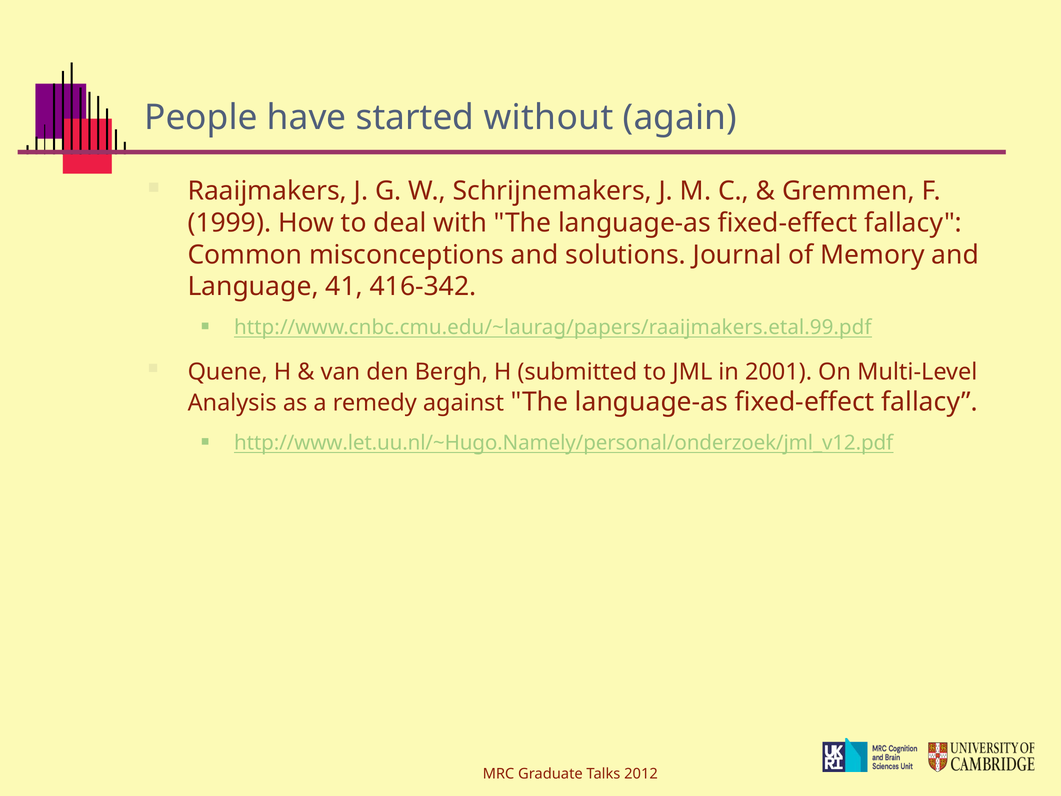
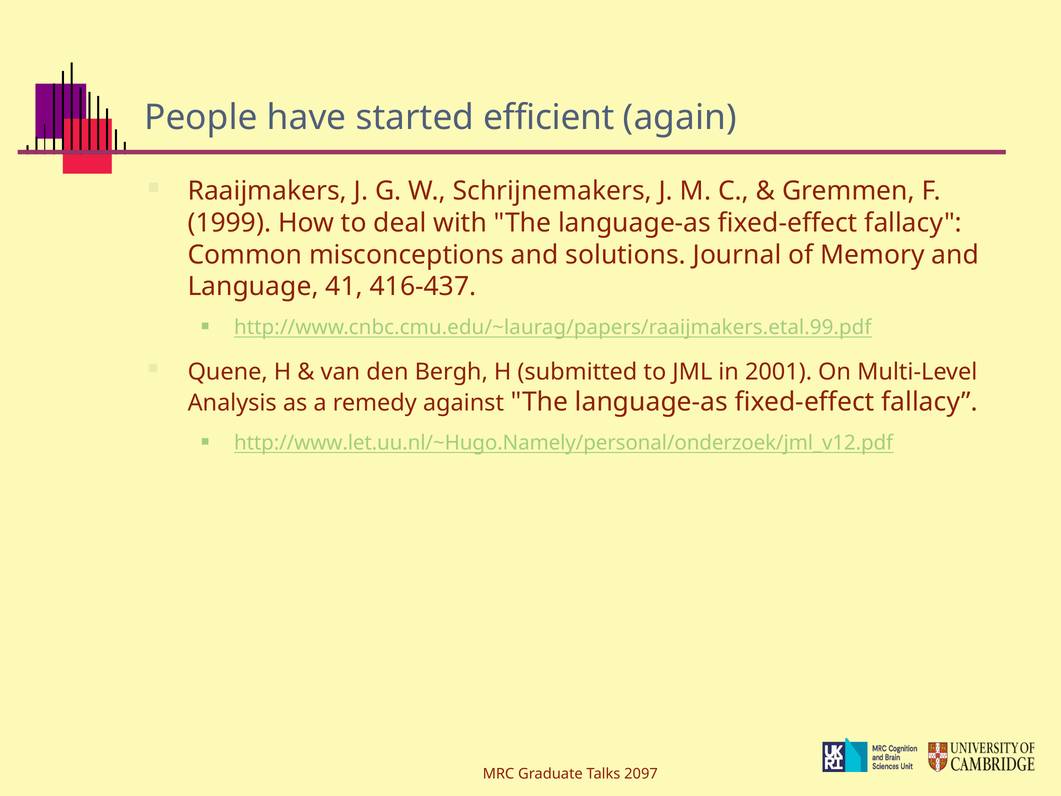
without: without -> efficient (549, 117)
416-342: 416-342 -> 416-437 (423, 287)
2012: 2012 -> 2097 (641, 774)
